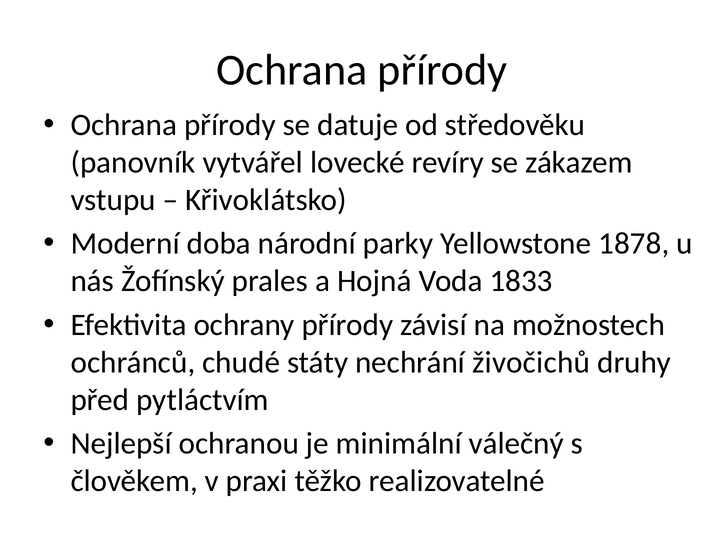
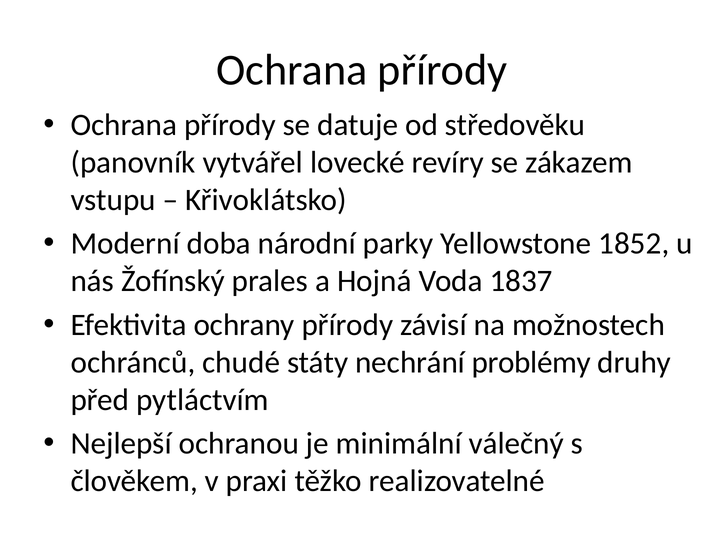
1878: 1878 -> 1852 (634, 244)
1833: 1833 -> 1837 (521, 281)
živočichů: živočichů -> problémy (531, 362)
